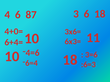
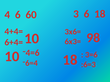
87: 87 -> 60 (31, 15)
4+0=: 4+0= -> 4+4= (14, 32)
11: 11 -> 98 (93, 38)
